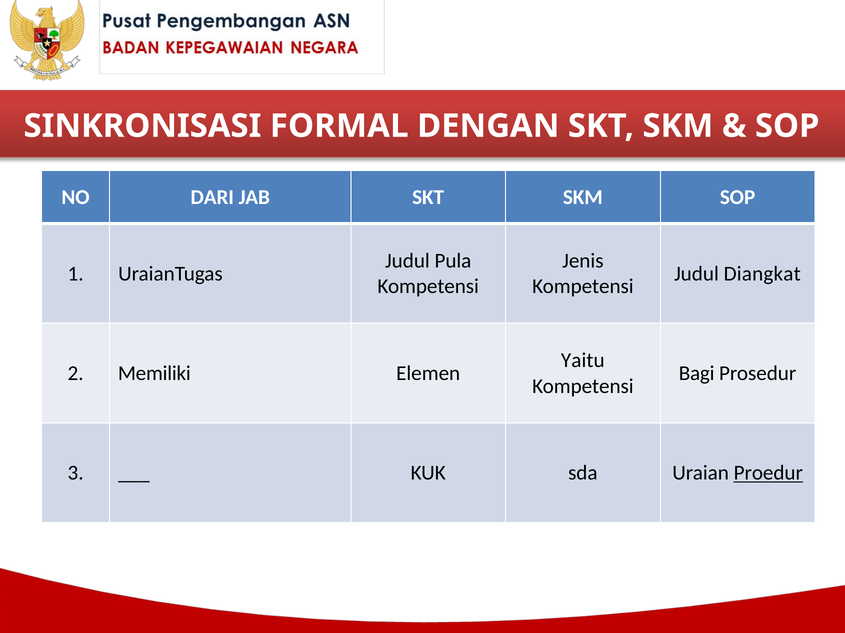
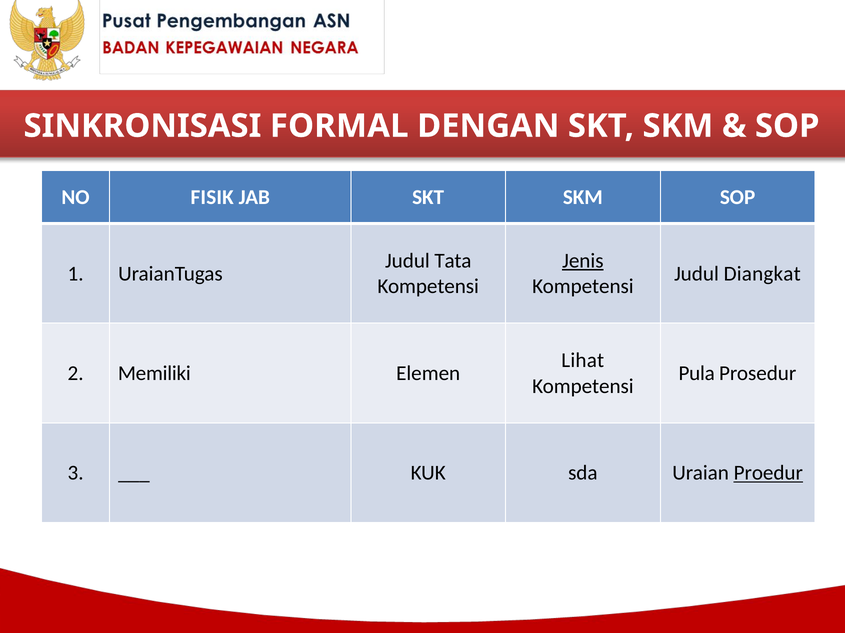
DARI: DARI -> FISIK (212, 197)
Pula: Pula -> Tata (453, 261)
Jenis underline: none -> present (583, 261)
Yaitu: Yaitu -> Lihat (583, 361)
Bagi: Bagi -> Pula (697, 374)
